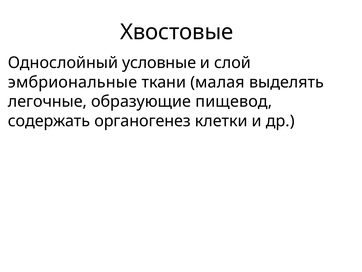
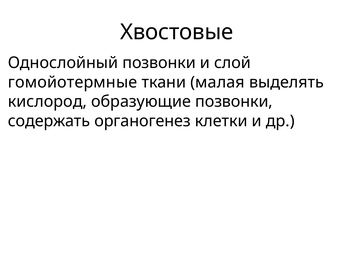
Однослойный условные: условные -> позвонки (159, 63)
эмбриональные: эмбриональные -> гомойотермные (73, 82)
легочные: легочные -> кислород (47, 101)
образующие пищевод: пищевод -> позвонки (234, 101)
